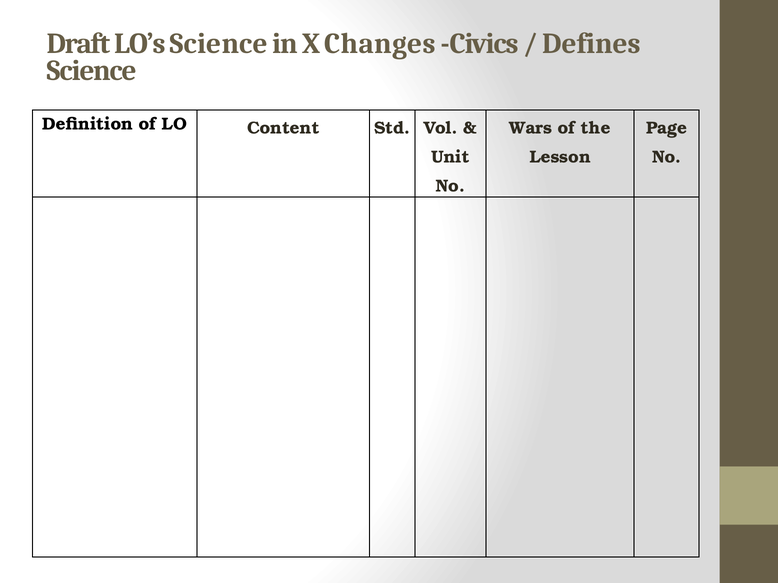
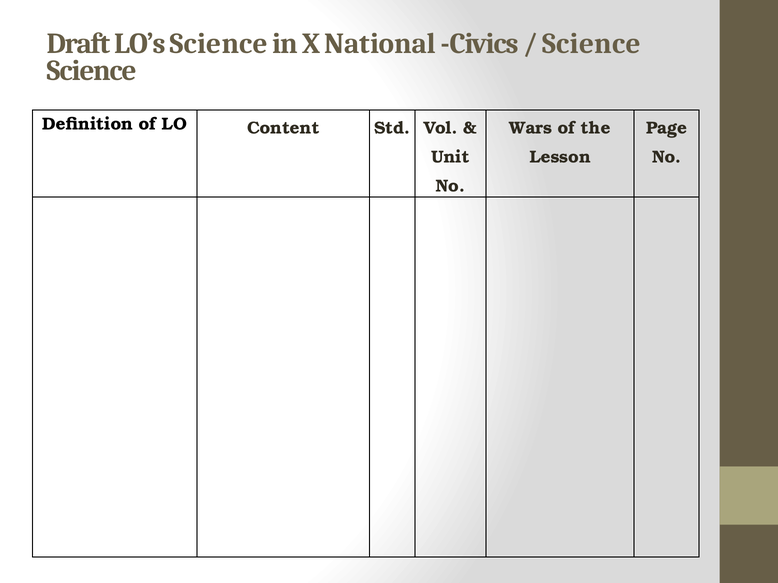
Changes: Changes -> National (380, 44)
Defines: Defines -> Science (591, 44)
